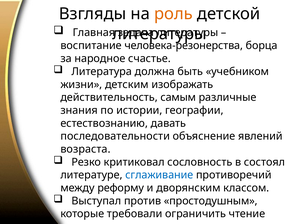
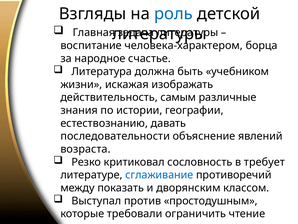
роль colour: orange -> blue (173, 14)
человека-резонерства: человека-резонерства -> человека-характером (184, 46)
детским: детским -> искажая (127, 84)
состоял: состоял -> требует (264, 162)
реформу: реформу -> показать (121, 187)
